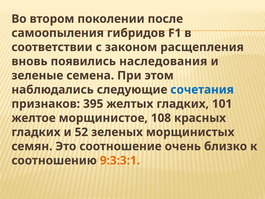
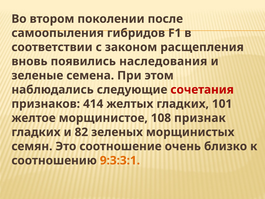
сочетания colour: blue -> red (202, 90)
395: 395 -> 414 (93, 104)
красных: красных -> признак (200, 118)
52: 52 -> 82 (81, 132)
